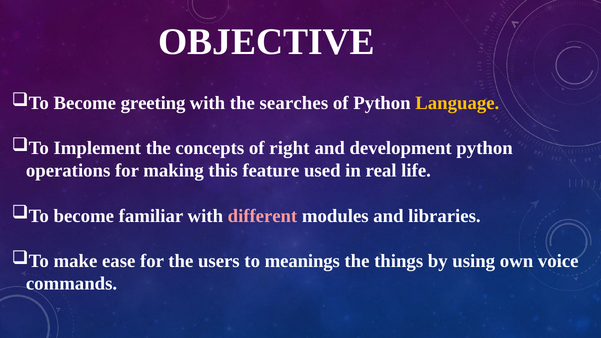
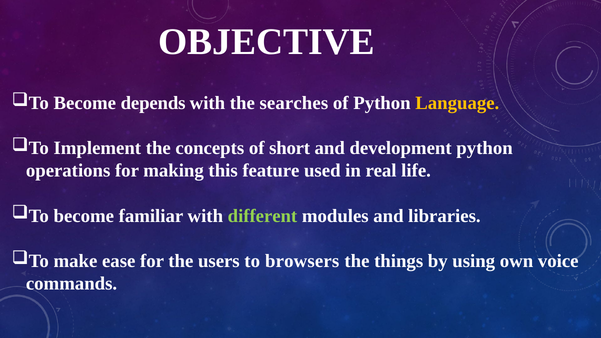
greeting: greeting -> depends (153, 103)
right: right -> short (290, 148)
different colour: pink -> light green (262, 216)
meanings: meanings -> browsers (302, 261)
